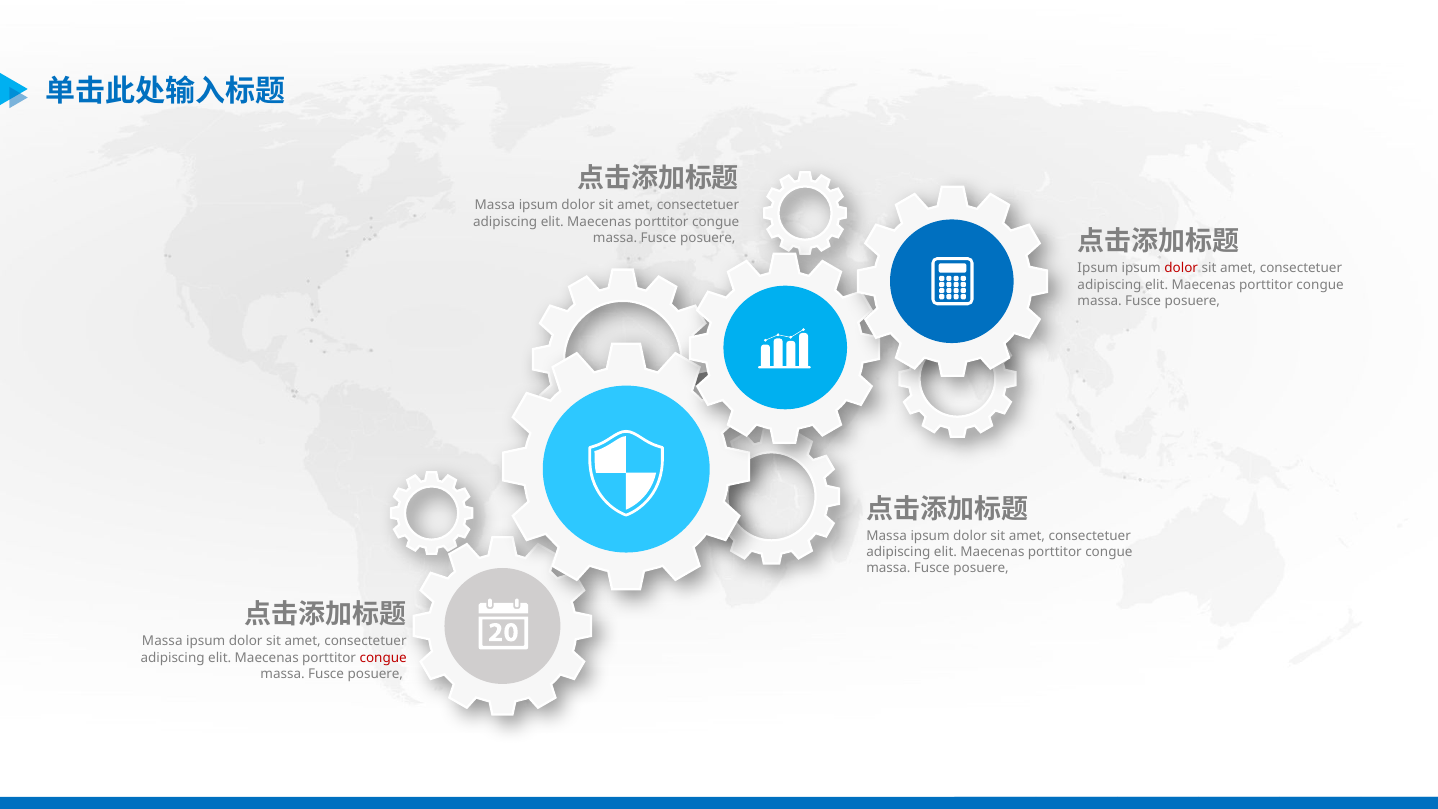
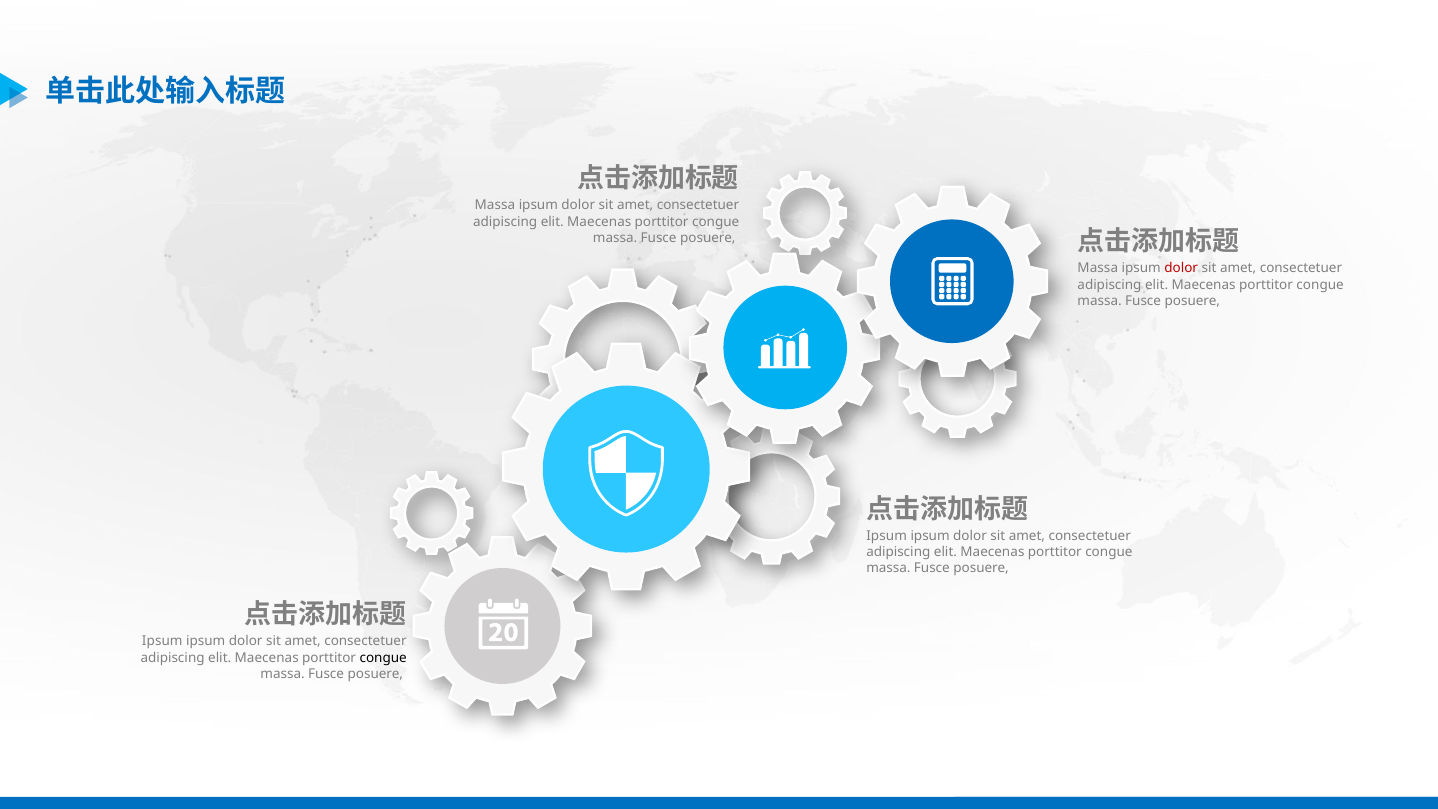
Ipsum: Ipsum -> Massa (1098, 268)
Massa: Massa -> Ipsum (887, 536)
Massa: Massa -> Ipsum (162, 641)
congue colour: red -> black (383, 658)
